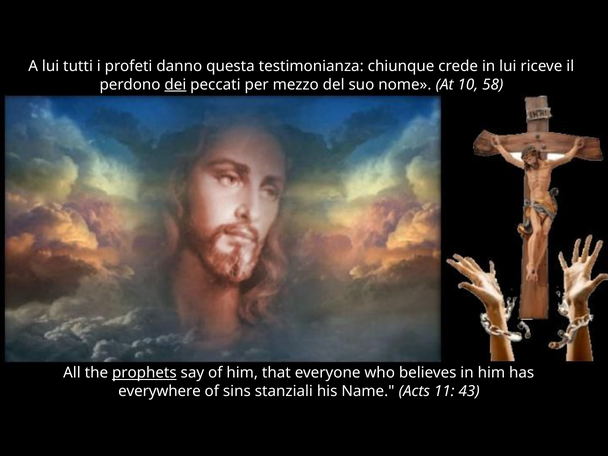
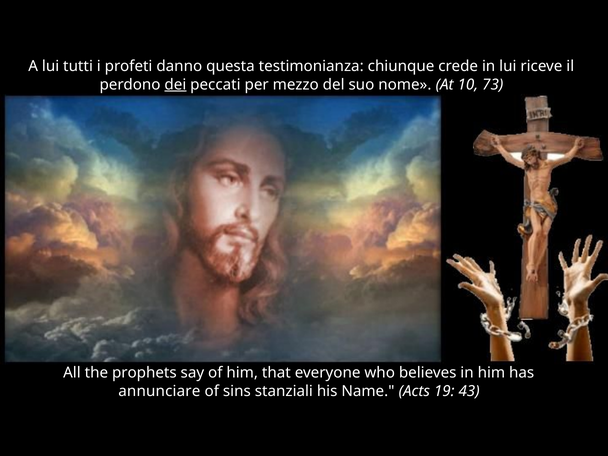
58: 58 -> 73 (493, 85)
prophets underline: present -> none (144, 373)
everywhere: everywhere -> annunciare (159, 391)
11: 11 -> 19 (444, 391)
